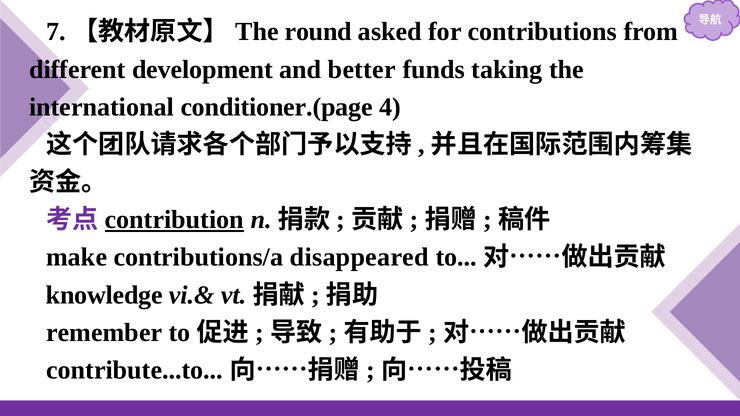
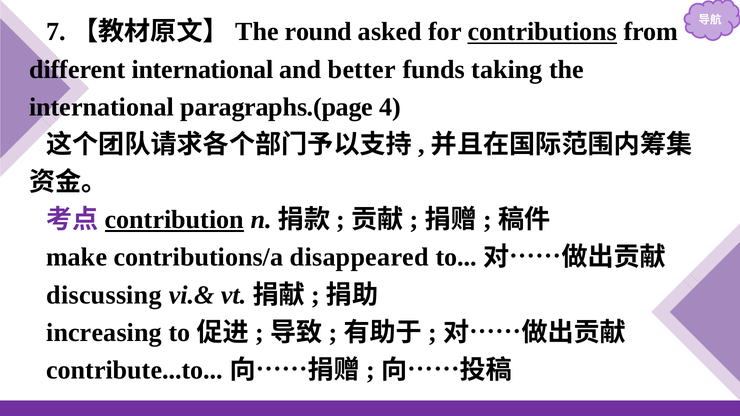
contributions underline: none -> present (542, 32)
different development: development -> international (203, 69)
conditioner.(page: conditioner.(page -> paragraphs.(page (277, 107)
knowledge: knowledge -> discussing (104, 295)
remember: remember -> increasing (104, 333)
